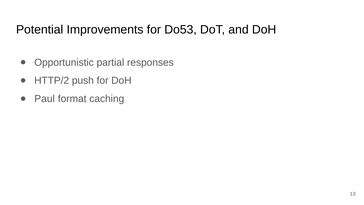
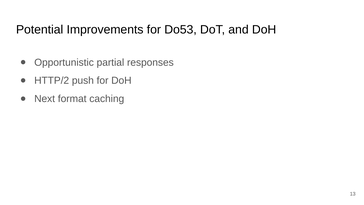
Paul: Paul -> Next (45, 99)
